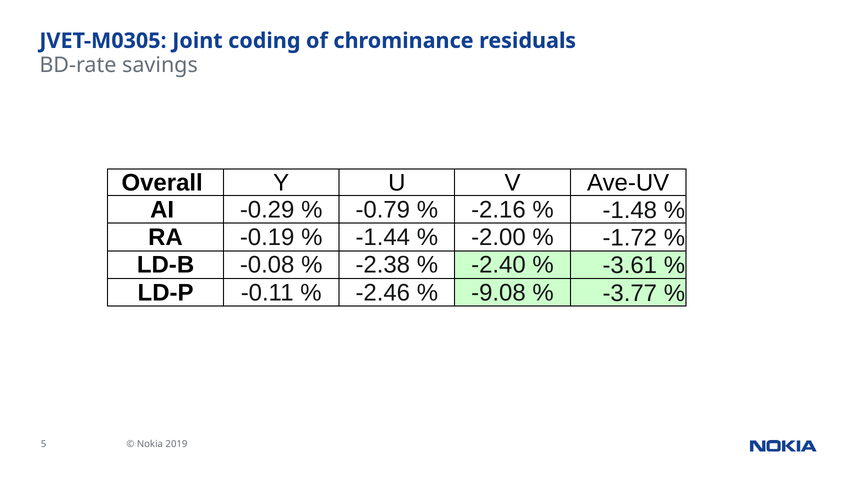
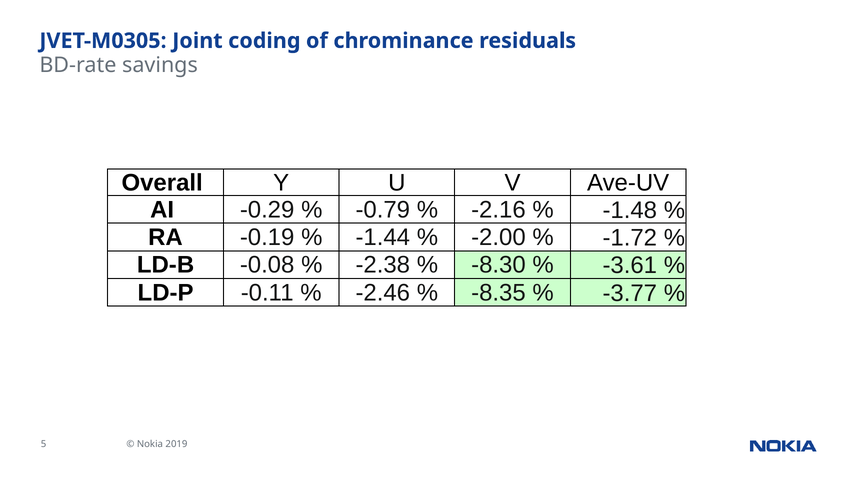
-2.40: -2.40 -> -8.30 (498, 265)
-9.08: -9.08 -> -8.35 (498, 293)
